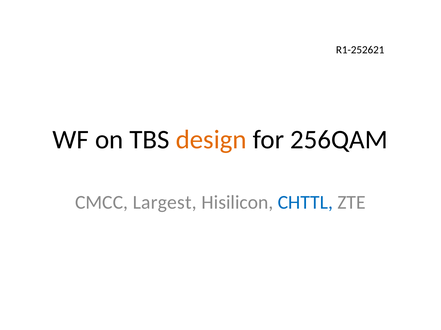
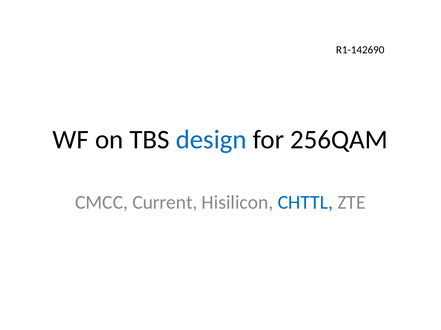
R1-252621: R1-252621 -> R1-142690 (360, 50)
design colour: orange -> blue (211, 140)
Largest: Largest -> Current (165, 203)
